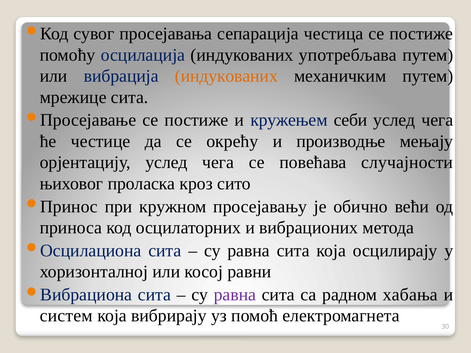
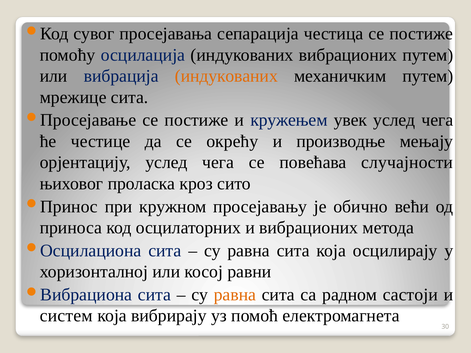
индукованих употребљава: употребљава -> вибрационих (348, 55)
себи: себи -> увек (350, 120)
равна colour: purple -> orange (235, 295)
хабања: хабања -> састоји (410, 295)
